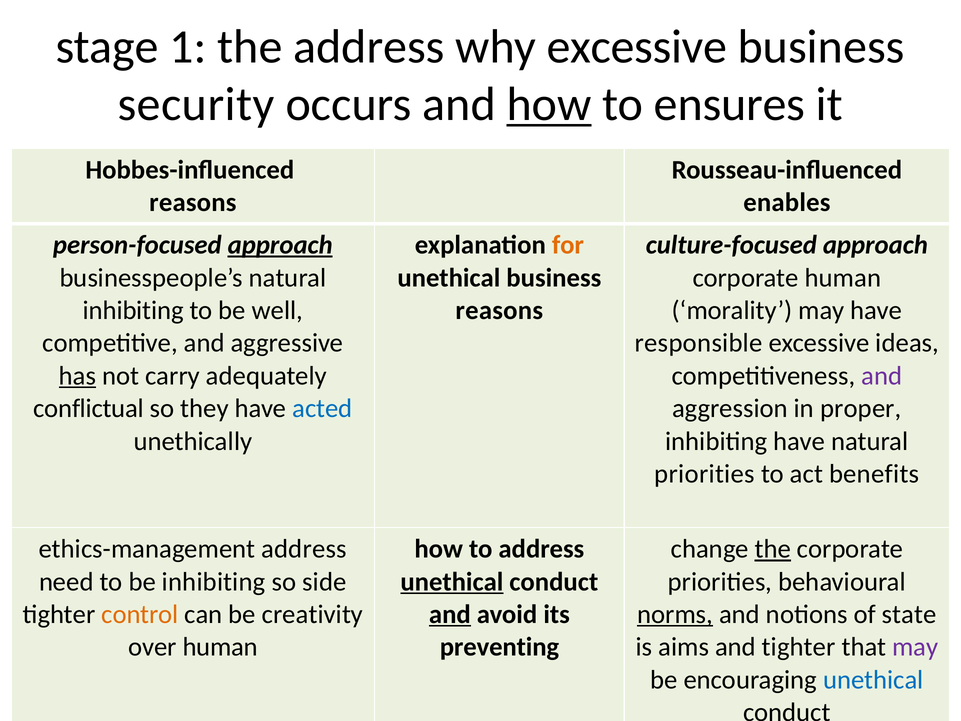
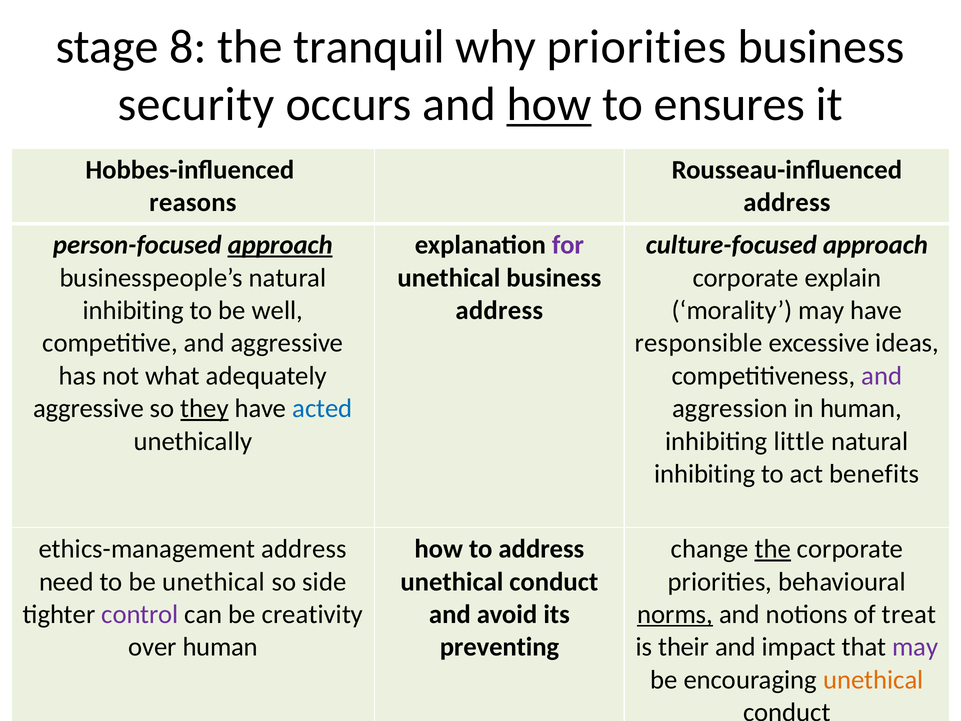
1: 1 -> 8 (188, 47)
the address: address -> tranquil (369, 47)
why excessive: excessive -> priorities (636, 47)
enables: enables -> address (787, 203)
for colour: orange -> purple (568, 245)
corporate human: human -> explain (843, 278)
reasons: reasons -> address (499, 310)
has underline: present -> none (77, 376)
carry: carry -> what (173, 376)
conflictual: conflictual -> aggressive (89, 408)
they underline: none -> present (205, 408)
in proper: proper -> human (861, 408)
inhibiting have: have -> little (799, 441)
priorities: priorities -> inhibiting (705, 474)
be inhibiting: inhibiting -> unethical (214, 581)
unethical underline: present -> none (452, 581)
control colour: orange -> purple (140, 614)
and underline: present -> none (450, 614)
state: state -> treat (909, 614)
aims: aims -> their (684, 647)
and tighter: tighter -> impact (799, 647)
unethical colour: blue -> orange (873, 680)
